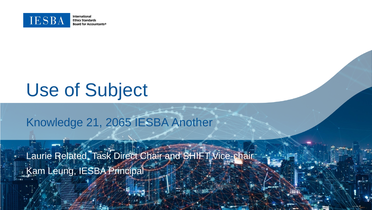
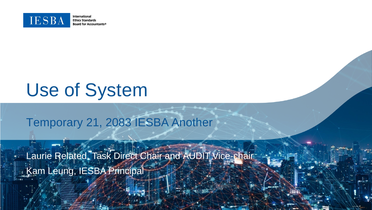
Subject: Subject -> System (116, 90)
Knowledge: Knowledge -> Temporary (55, 122)
2065: 2065 -> 2083 (118, 122)
SHIFT: SHIFT -> AUDIT (197, 155)
